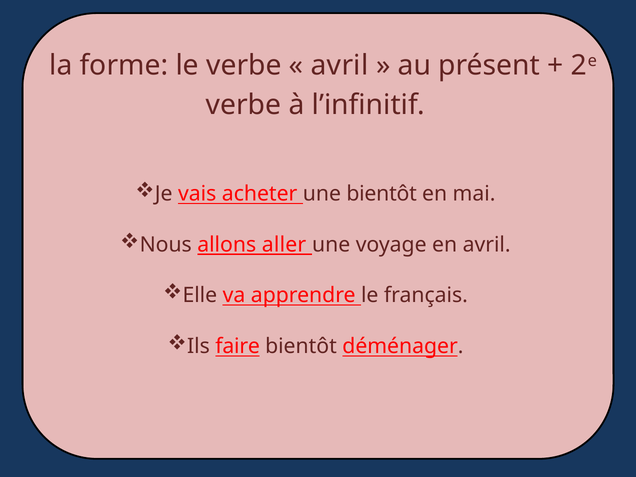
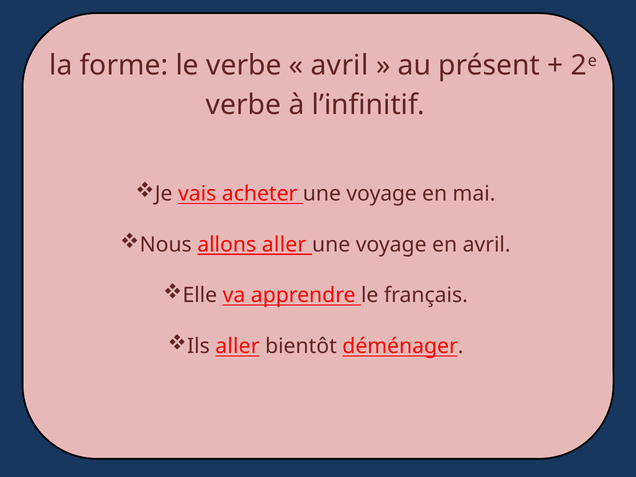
acheter une bientôt: bientôt -> voyage (382, 194)
Ils faire: faire -> aller (237, 346)
